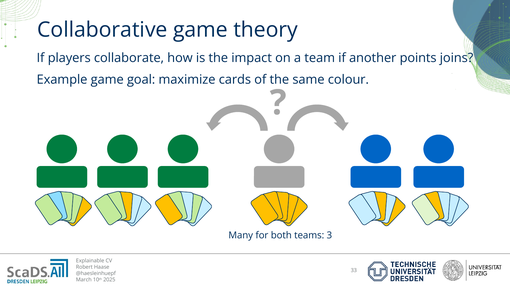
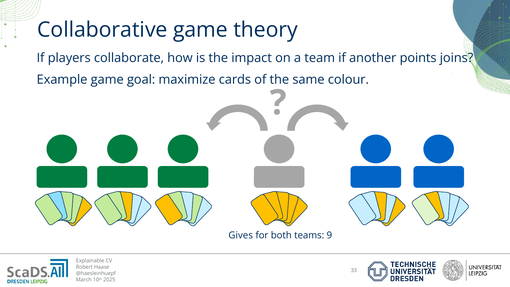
Many: Many -> Gives (241, 235)
3: 3 -> 9 (329, 235)
